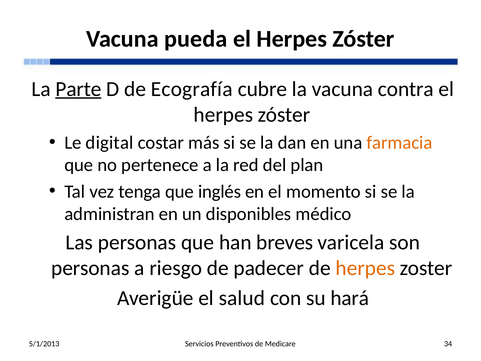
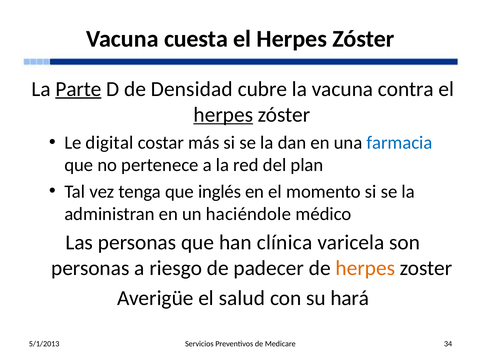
pueda: pueda -> cuesta (196, 39)
Ecografía: Ecografía -> Densidad (192, 89)
herpes underline: none -> present (223, 115)
farmacia colour: orange -> blue (399, 142)
disponibles: disponibles -> haciéndole (248, 214)
breves: breves -> clínica (285, 242)
